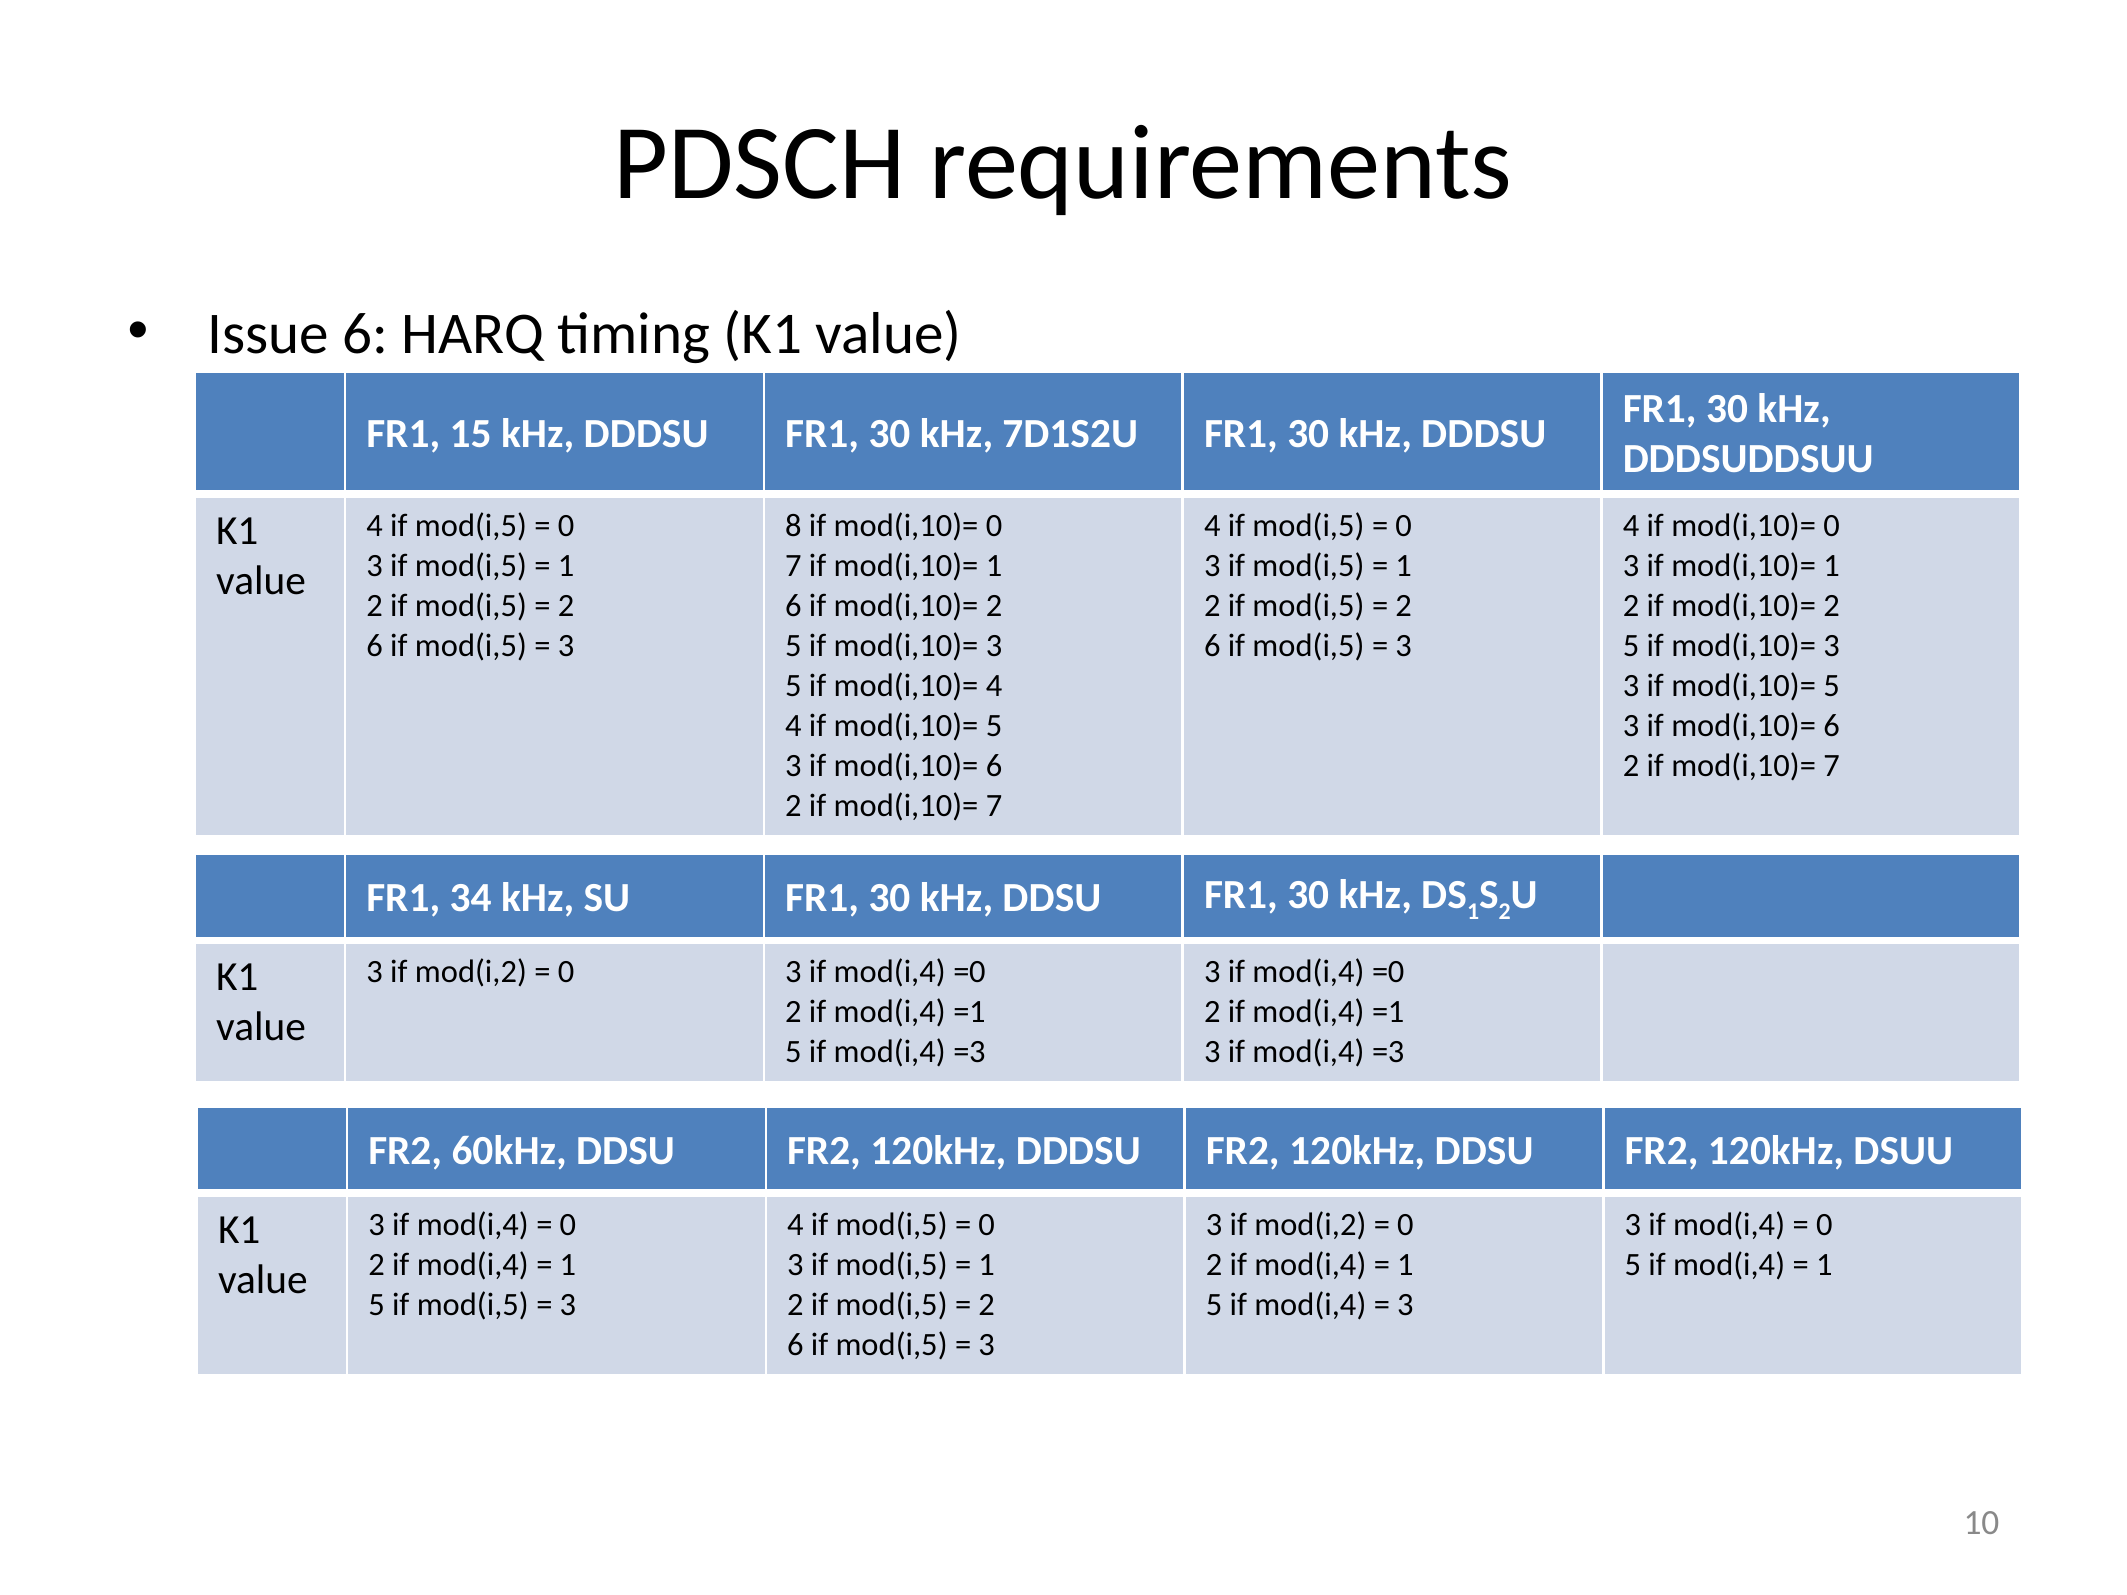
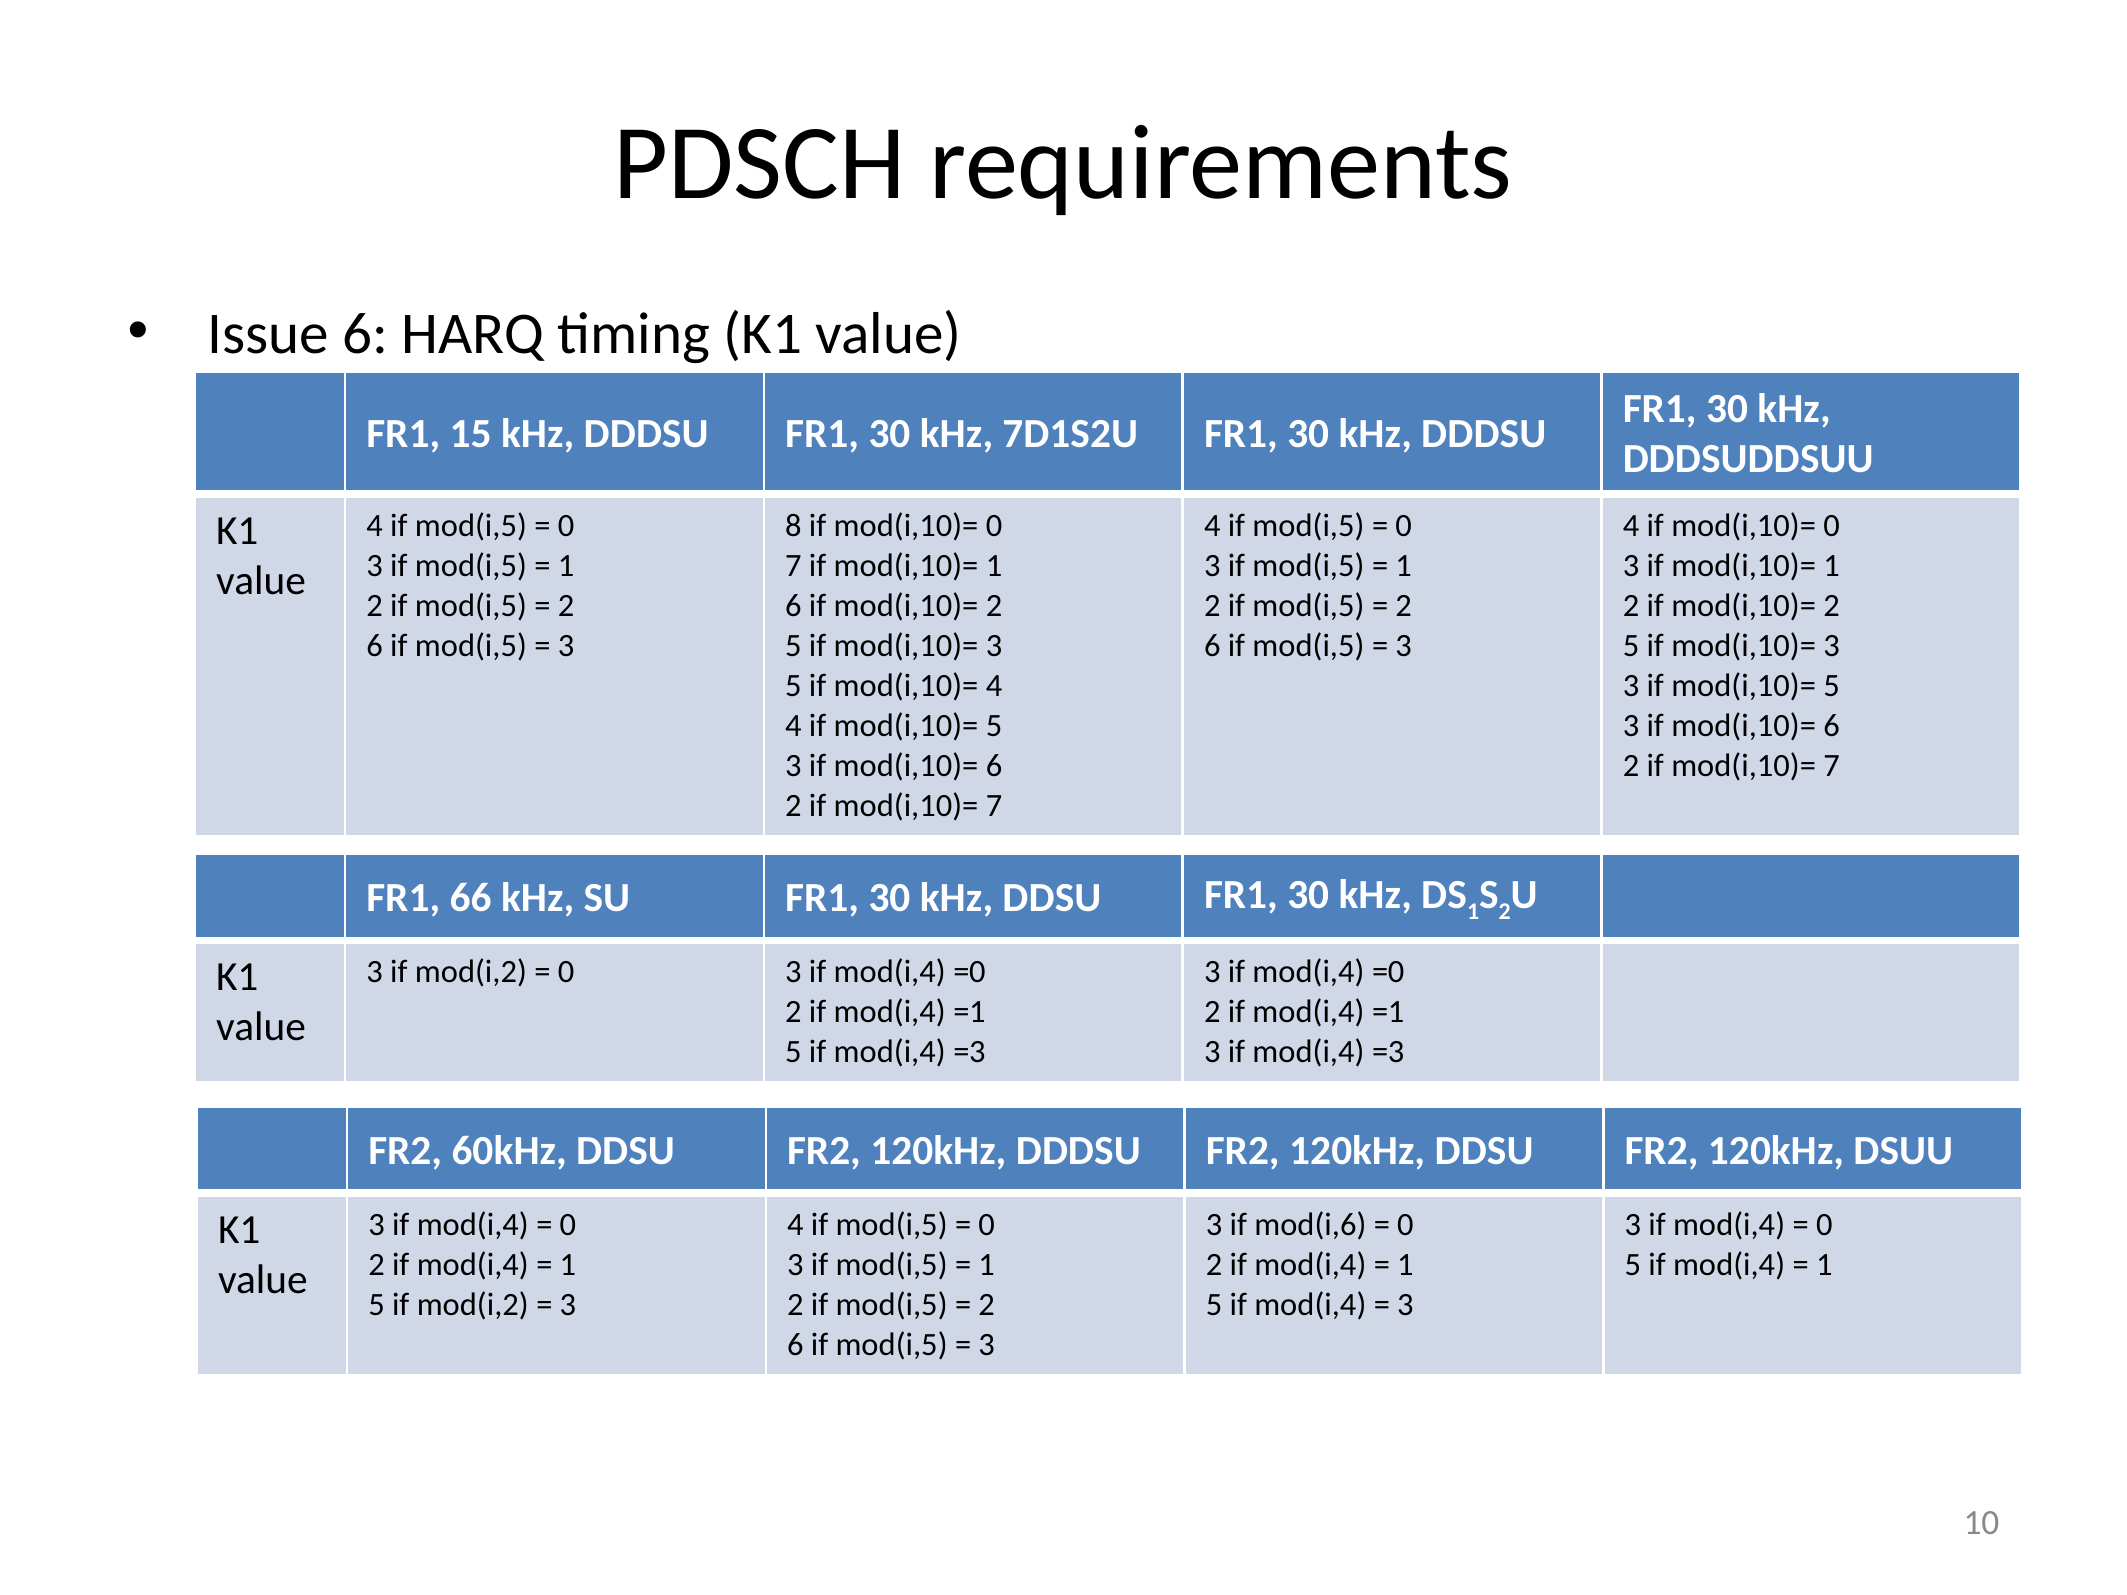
34: 34 -> 66 (471, 898)
mod(i,2: mod(i,2 -> mod(i,6 (1310, 1225)
5 if mod(i,5: mod(i,5 -> mod(i,2 (473, 1305)
